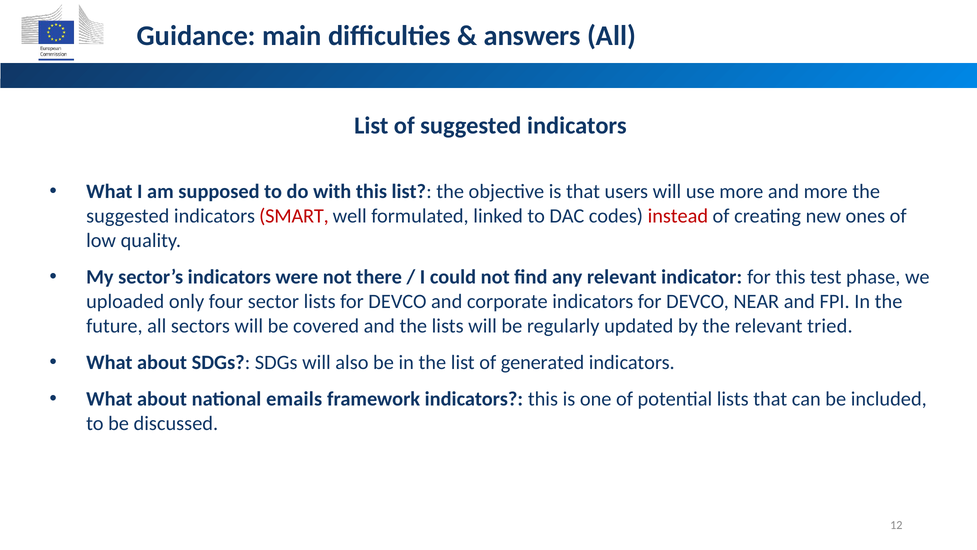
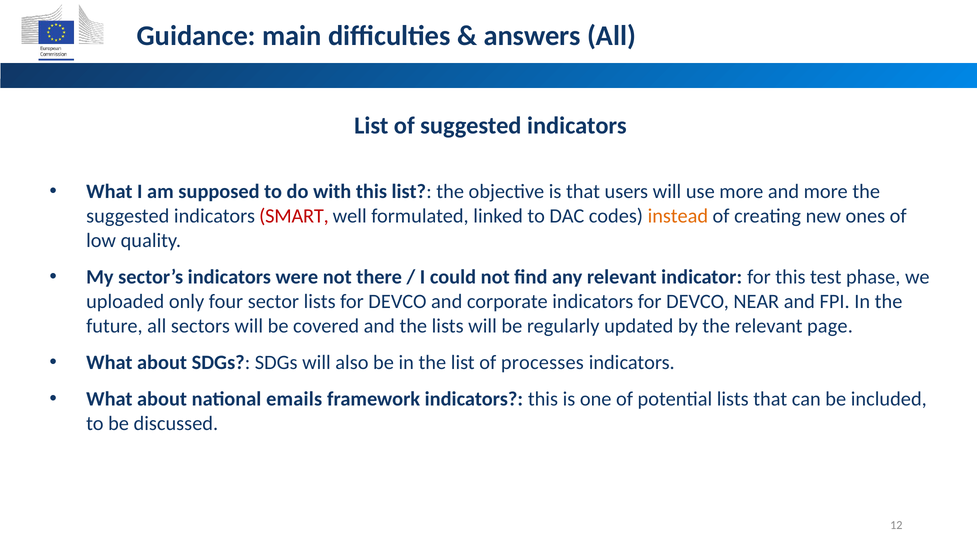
instead colour: red -> orange (678, 216)
tried: tried -> page (830, 326)
generated: generated -> processes (542, 362)
